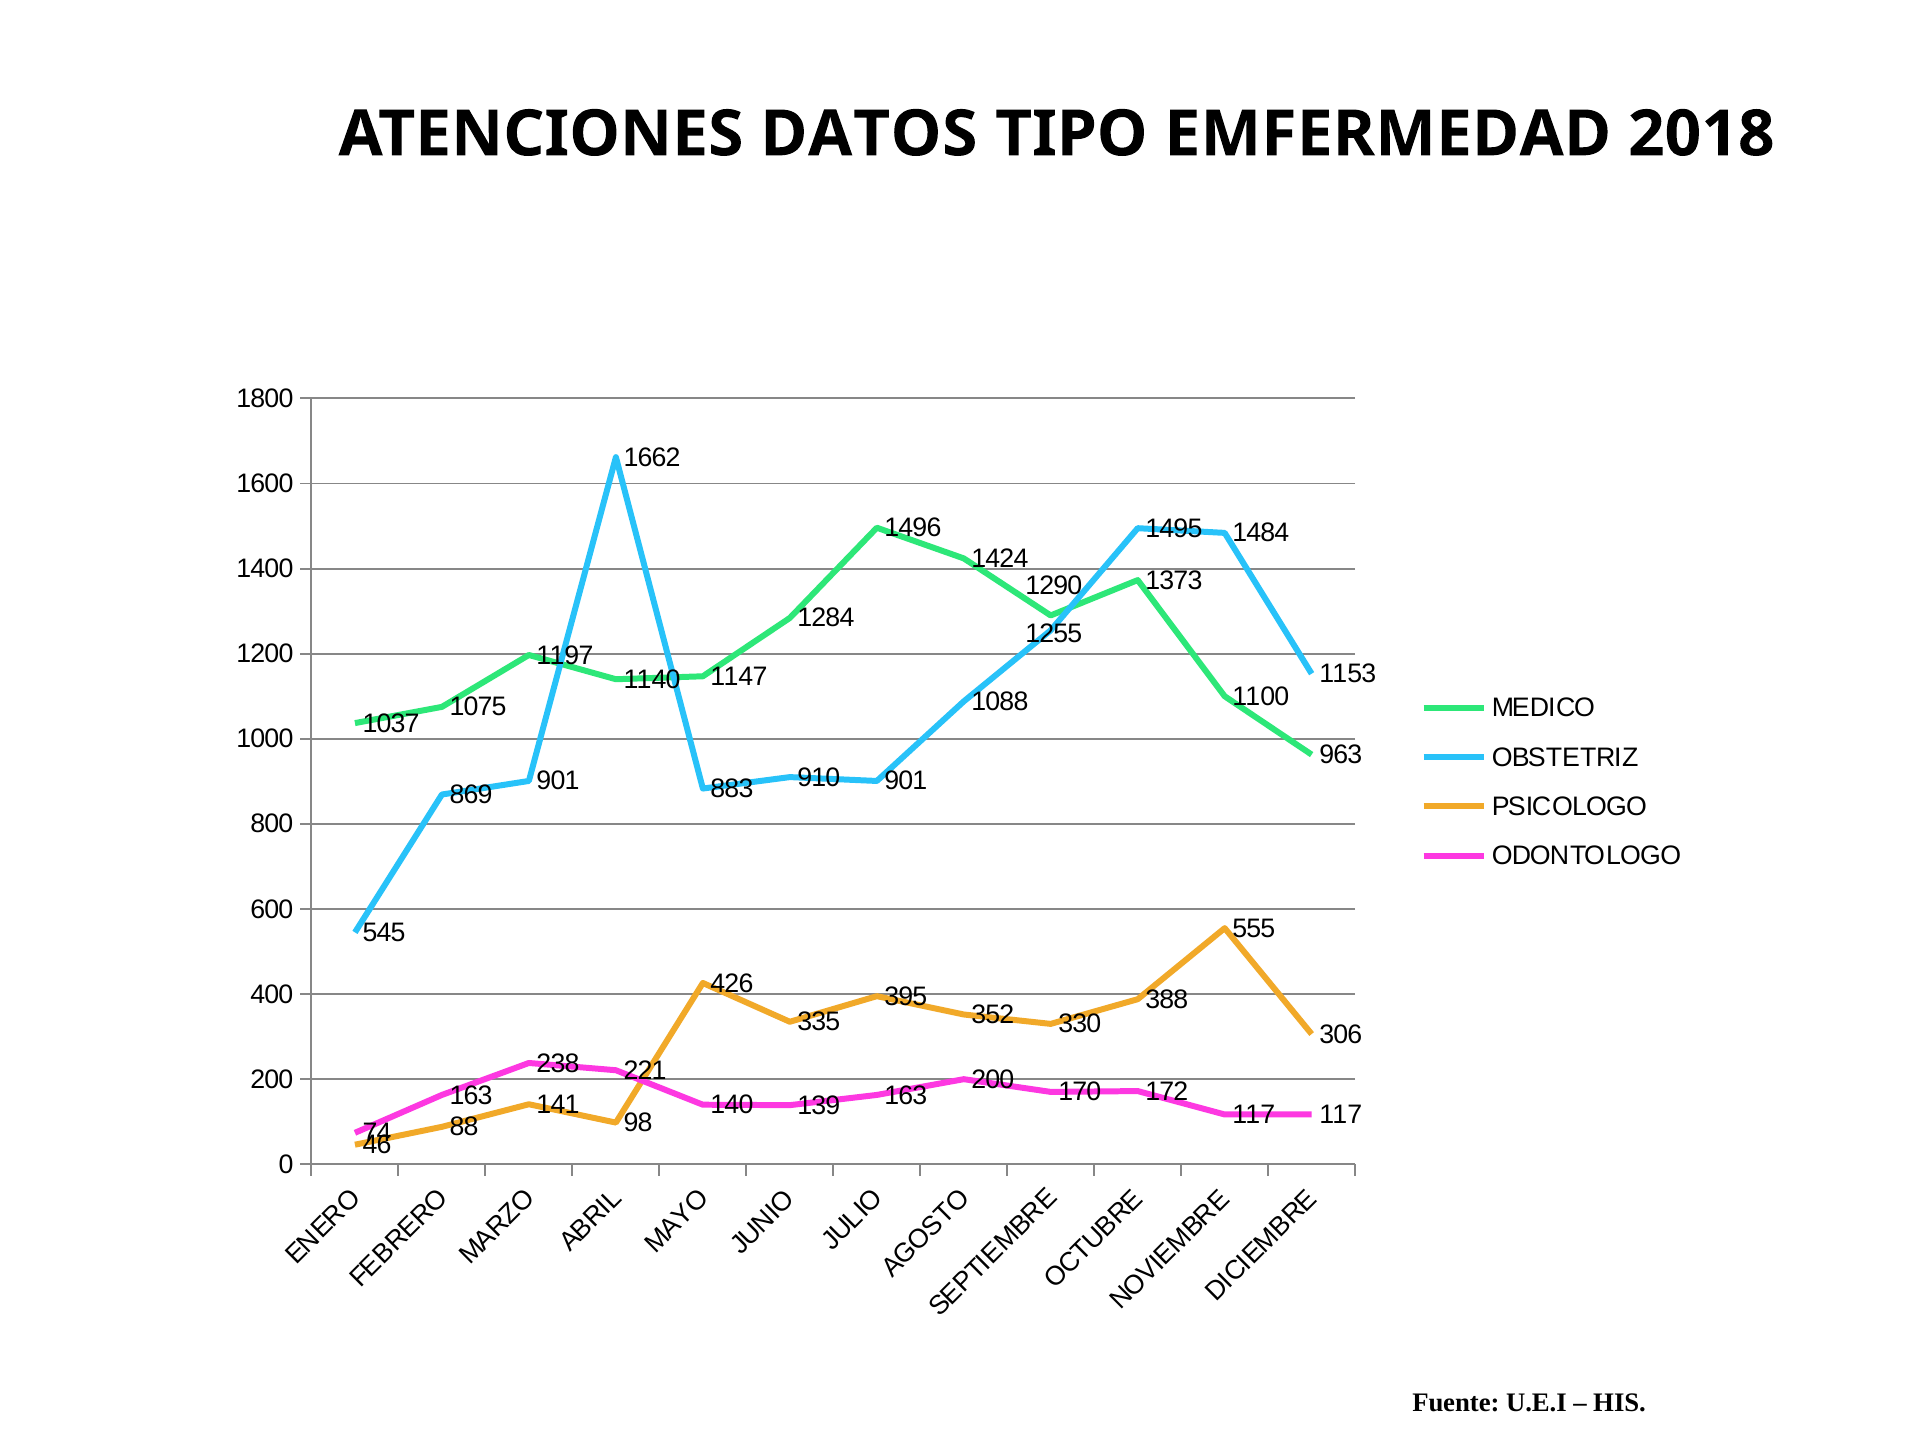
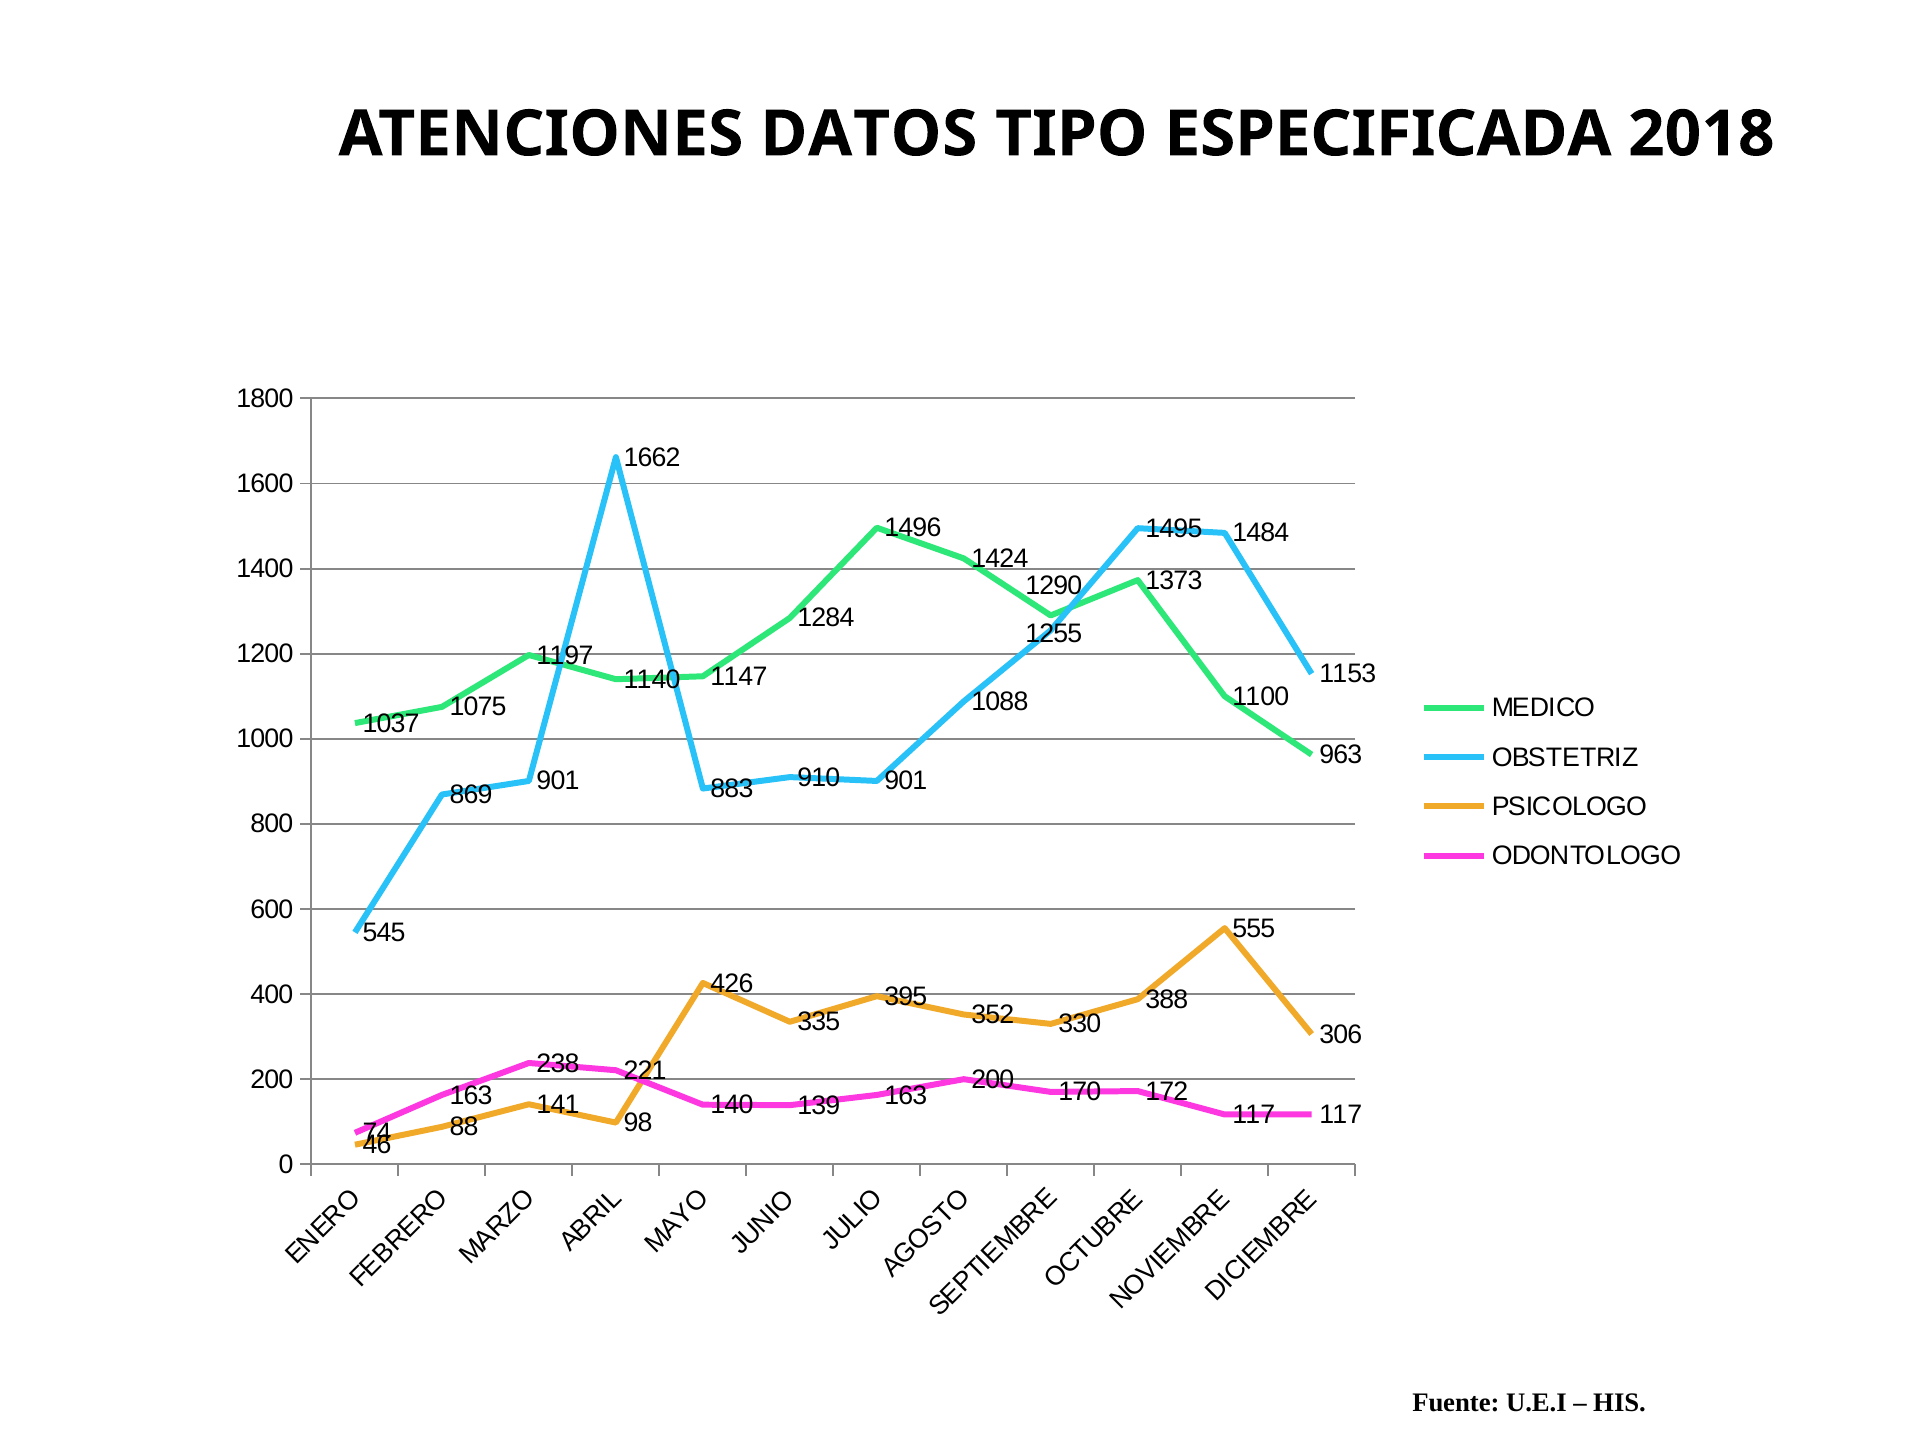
EMFERMEDAD: EMFERMEDAD -> ESPECIFICADA (1388, 134)
